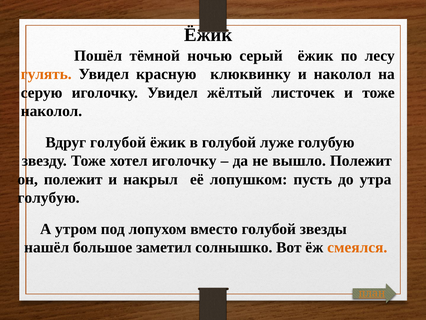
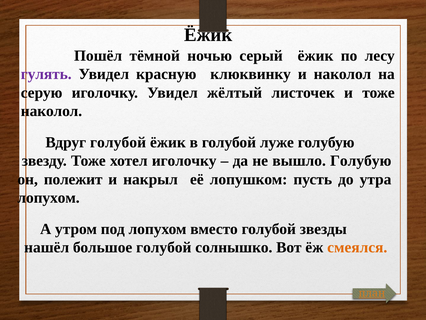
гулять colour: orange -> purple (46, 74)
вышло Полежит: Полежит -> Голубую (361, 161)
голубую: голубую -> лопухом (49, 198)
большое заметил: заметил -> голубой (164, 247)
